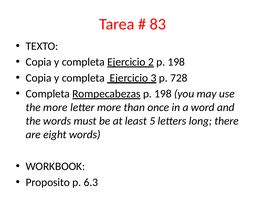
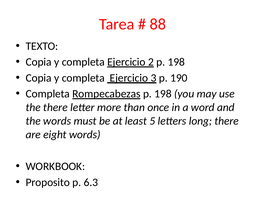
83: 83 -> 88 (158, 24)
728: 728 -> 190 (179, 78)
the more: more -> there (55, 108)
